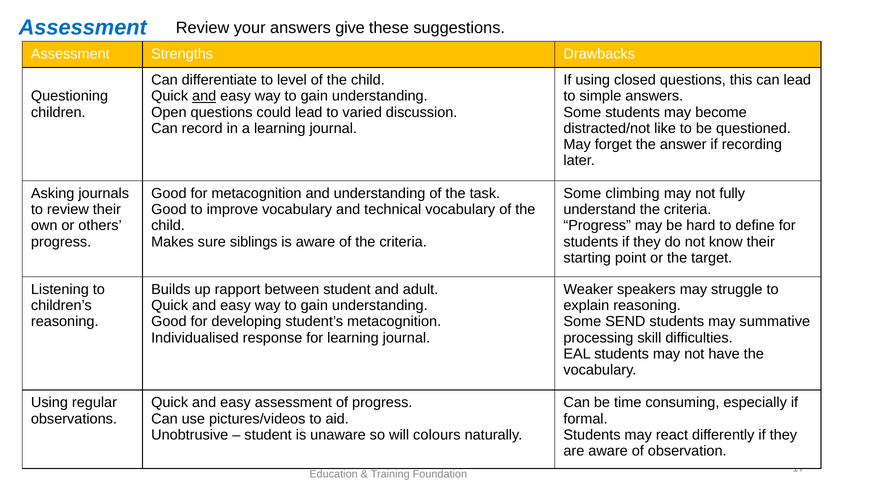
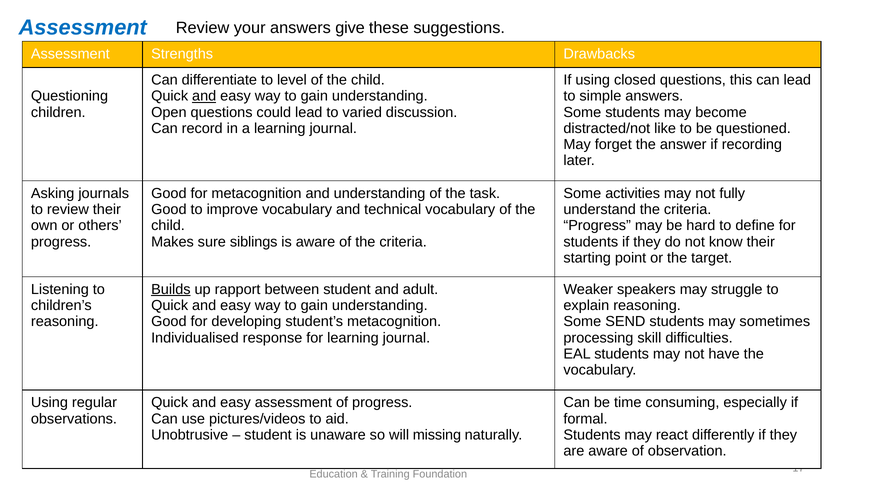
climbing: climbing -> activities (633, 193)
Builds underline: none -> present (171, 289)
summative: summative -> sometimes (775, 322)
colours: colours -> missing (437, 435)
